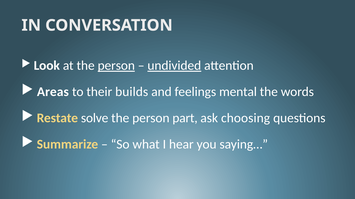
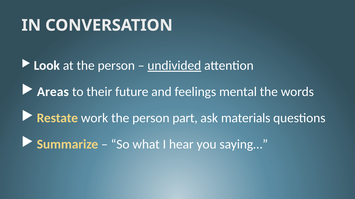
person underline: present -> none (116, 66)
builds: builds -> future (132, 92)
solve: solve -> work (95, 118)
choosing: choosing -> materials (246, 118)
